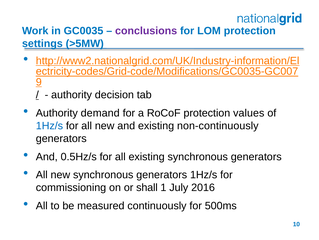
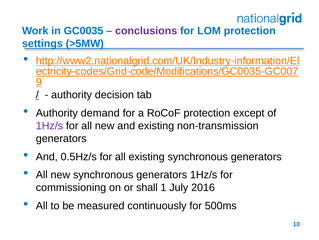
values: values -> except (249, 113)
1Hz/s colour: blue -> purple (49, 125)
non-continuously: non-continuously -> non-transmission (218, 125)
